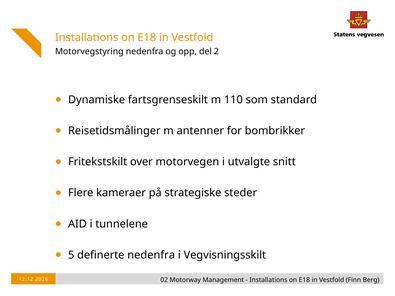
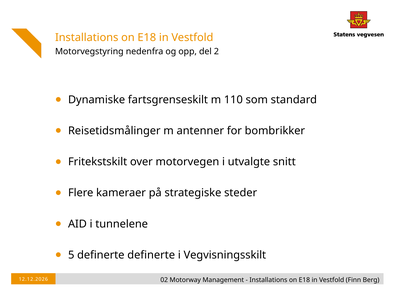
definerte nedenfra: nedenfra -> definerte (151, 255)
